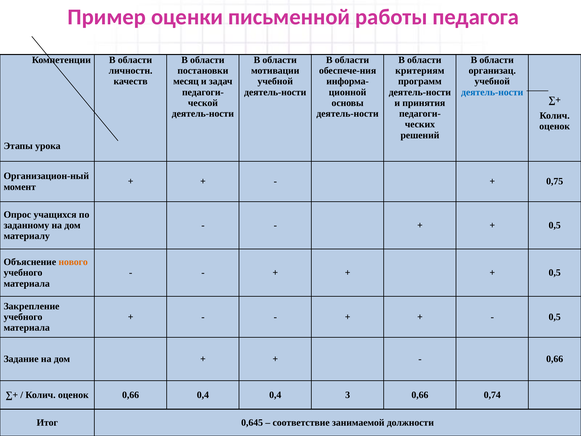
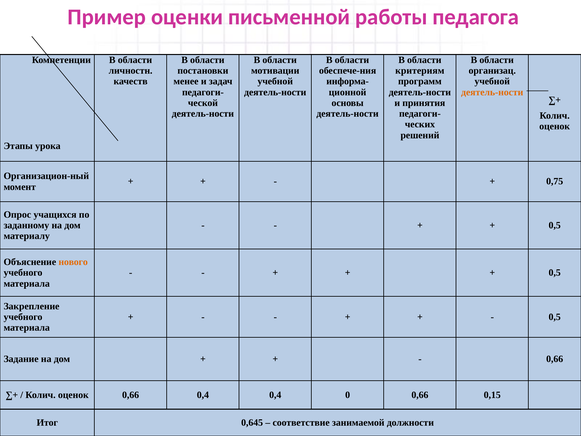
месяц: месяц -> менее (186, 81)
деятель-ности colour: blue -> orange (492, 92)
3: 3 -> 0 (348, 395)
0,74: 0,74 -> 0,15 (492, 395)
